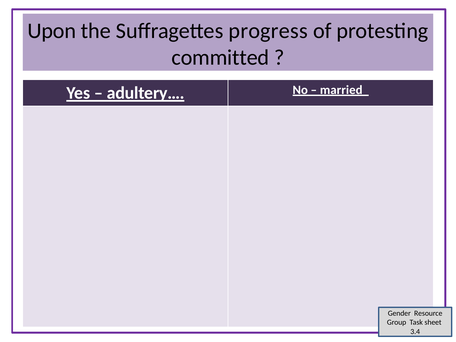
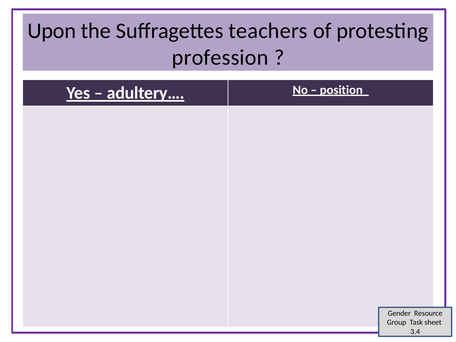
progress: progress -> teachers (268, 31)
committed: committed -> profession (220, 57)
married: married -> position (341, 90)
